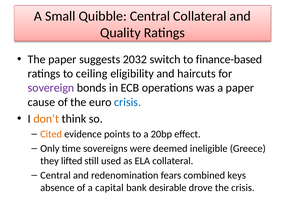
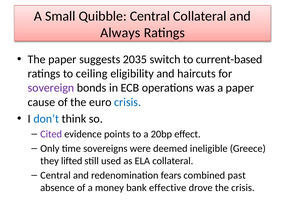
Quality: Quality -> Always (120, 33)
2032: 2032 -> 2035 (135, 59)
finance-based: finance-based -> current-based (229, 59)
don’t colour: orange -> blue (46, 119)
Cited colour: orange -> purple (51, 134)
keys: keys -> past (237, 175)
capital: capital -> money (109, 188)
desirable: desirable -> effective (168, 188)
